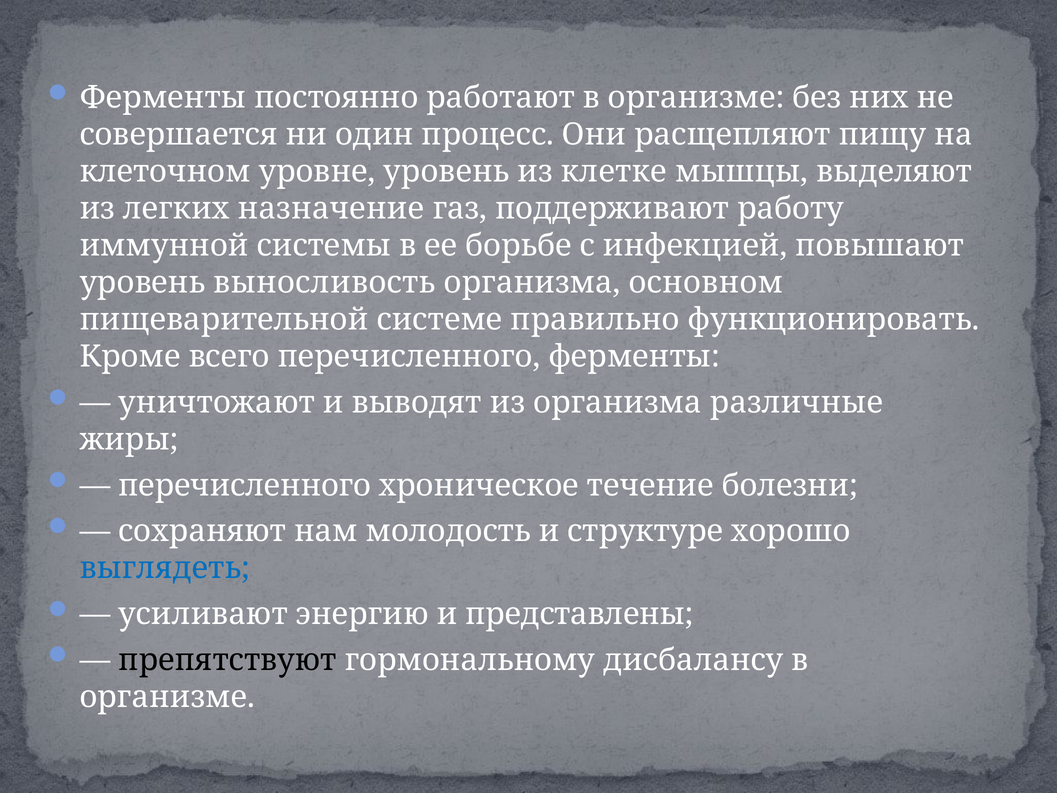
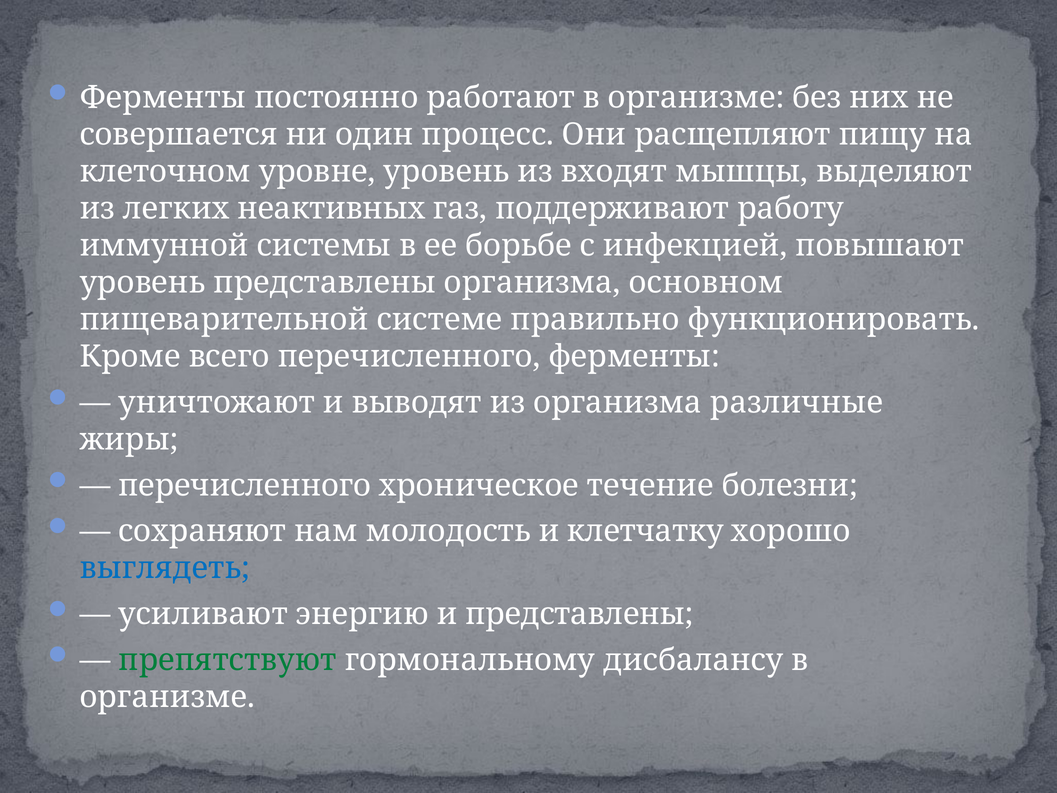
клетке: клетке -> входят (614, 172)
назначение: назначение -> неактивных (331, 209)
уровень выносливость: выносливость -> представлены (325, 283)
структуре: структуре -> клетчатку (645, 531)
препятствуют colour: black -> green (228, 660)
